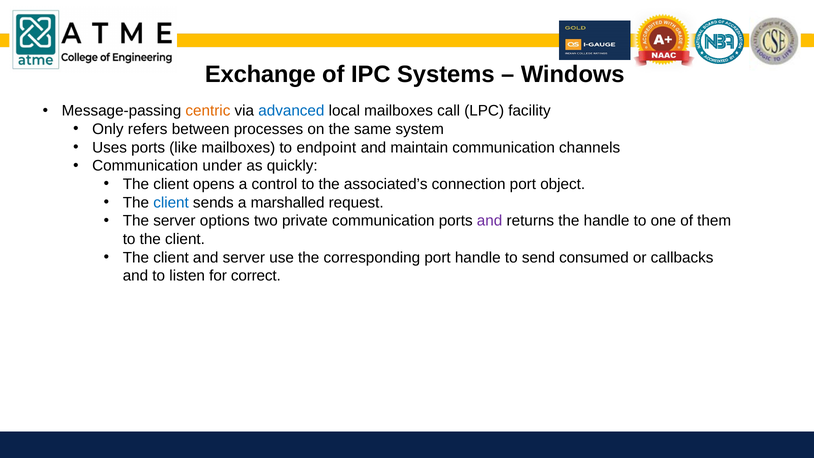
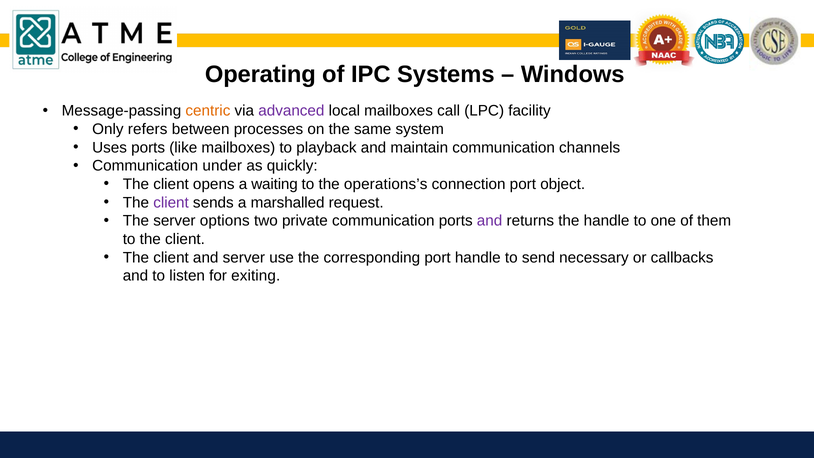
Exchange: Exchange -> Operating (260, 75)
advanced colour: blue -> purple (291, 111)
endpoint: endpoint -> playback (326, 148)
control: control -> waiting (275, 184)
associated’s: associated’s -> operations’s (386, 184)
client colour: blue -> purple (171, 202)
consumed: consumed -> necessary (594, 257)
correct: correct -> exiting (256, 276)
